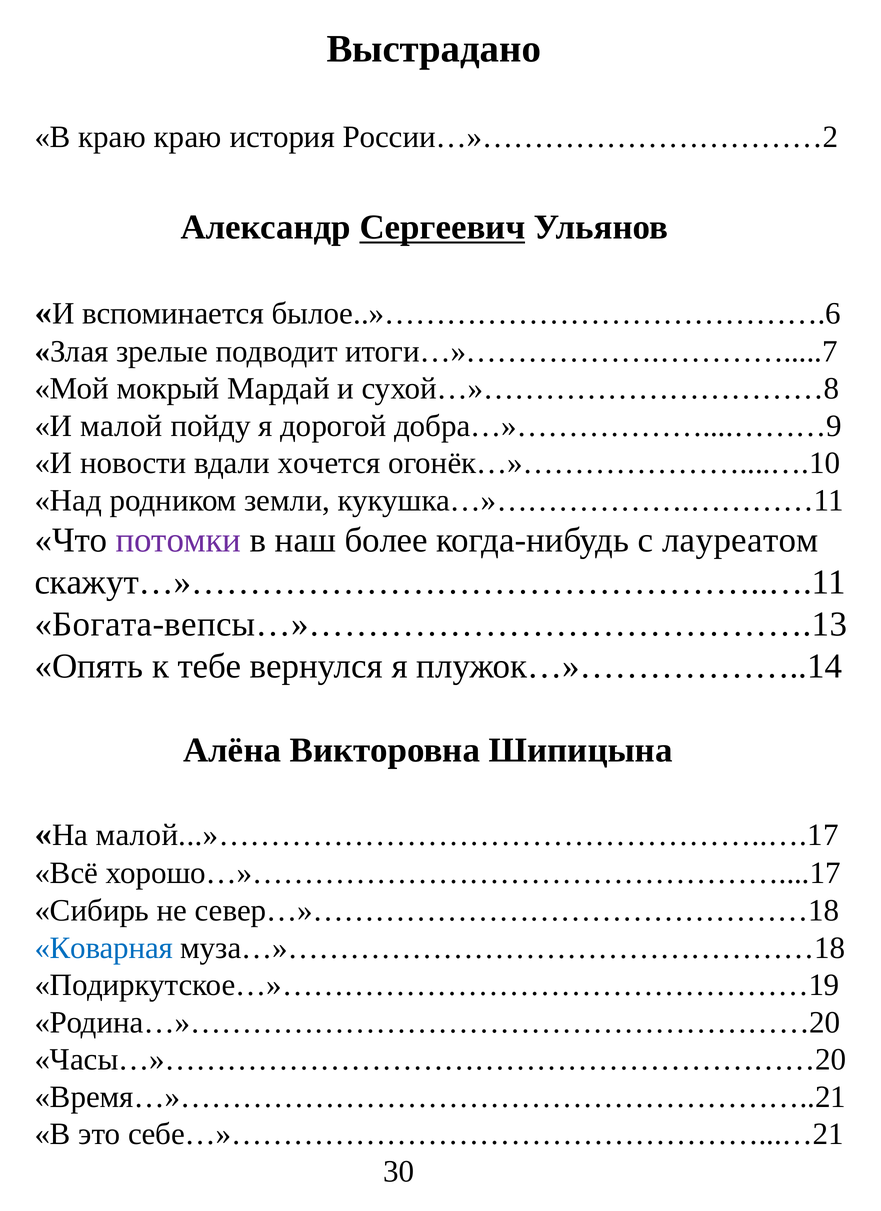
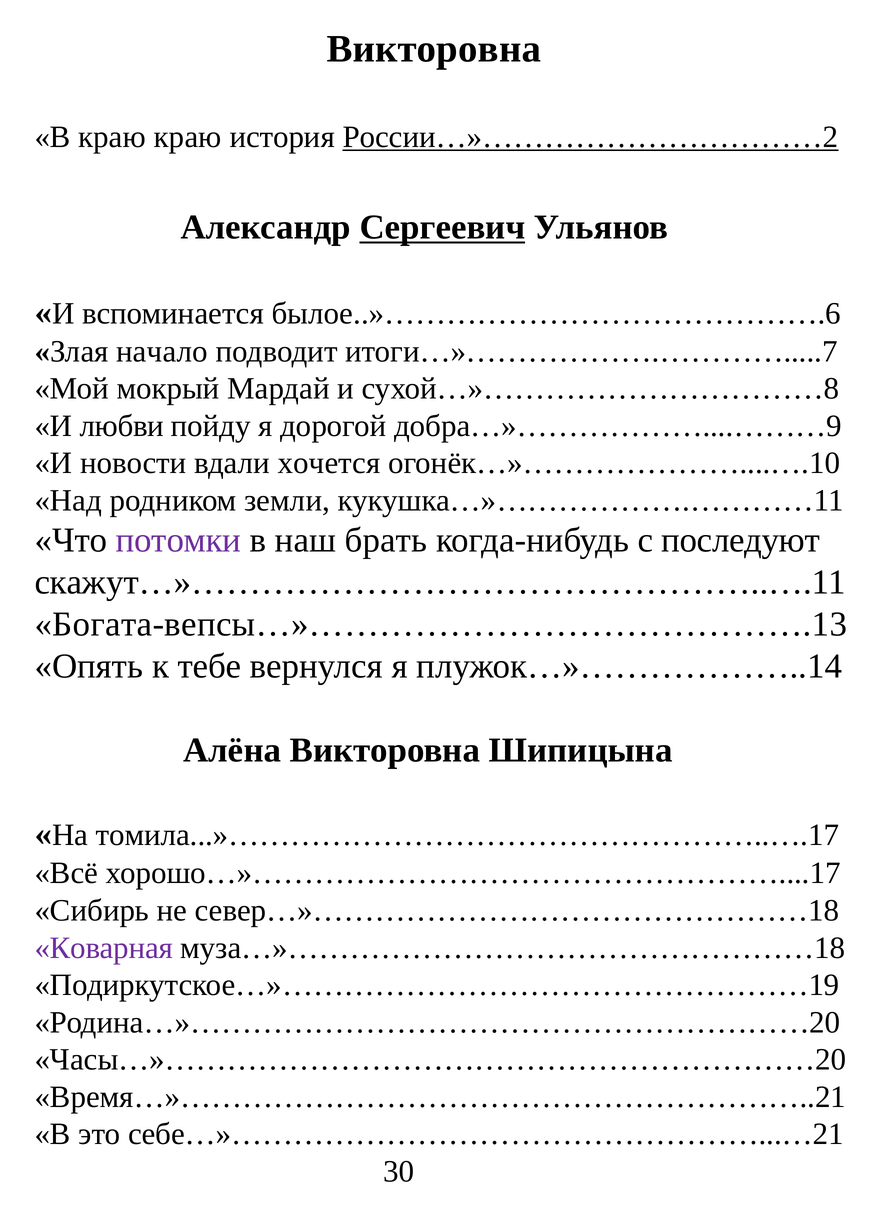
Выстрадано: Выстрадано -> Викторовна (434, 49)
России…»……………………………2 underline: none -> present (591, 137)
зрелые: зрелые -> начало (162, 352)
малой: малой -> любви (122, 426)
более: более -> брать (386, 541)
лауреатом: лауреатом -> последуют (741, 541)
малой...»……………………………………………..….17: малой...»……………………………………………..….17 -> томила...»……………………………………………..….17 (468, 836)
Коварная colour: blue -> purple (104, 948)
